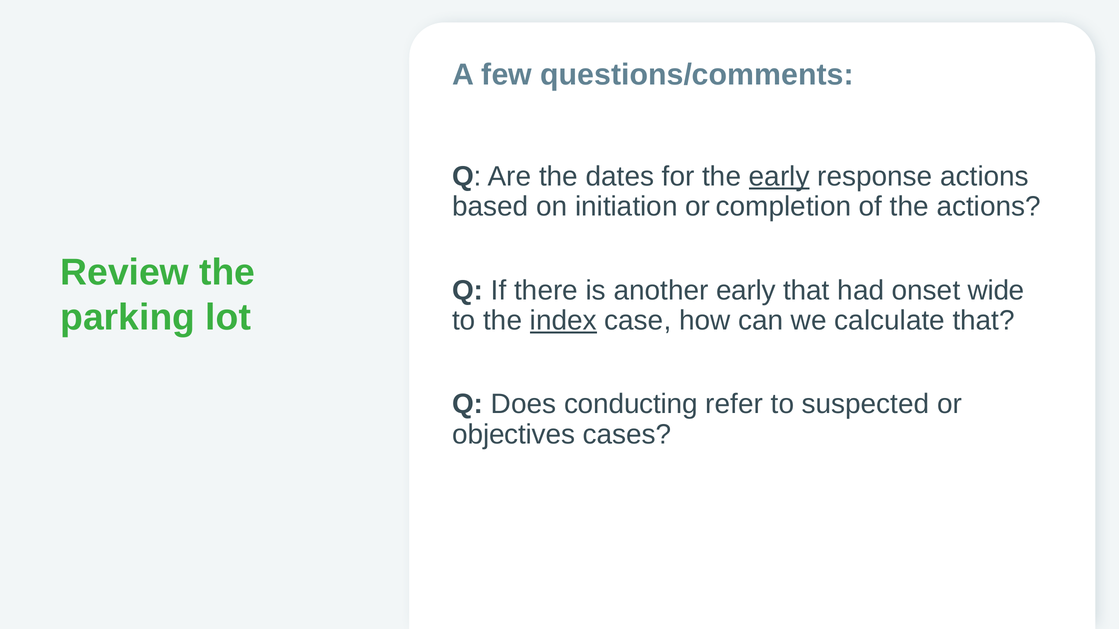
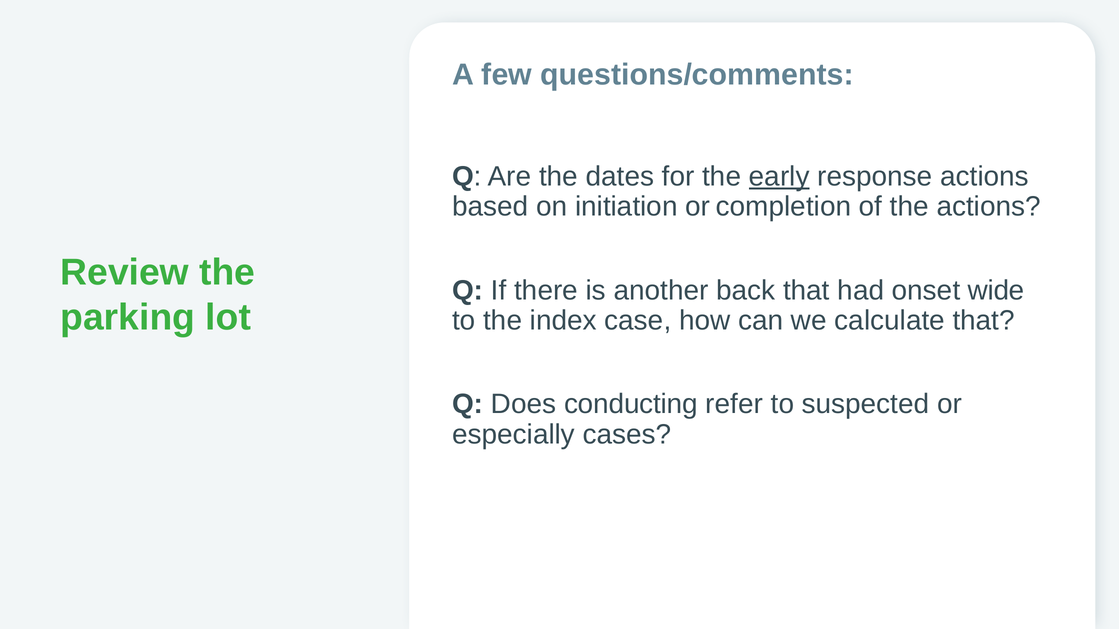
another early: early -> back (746, 291)
index underline: present -> none (563, 321)
objectives: objectives -> especially (514, 435)
